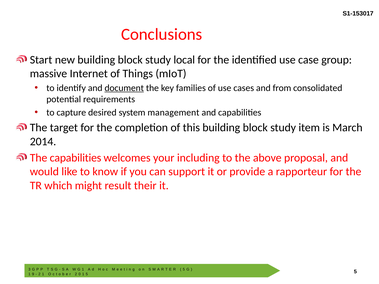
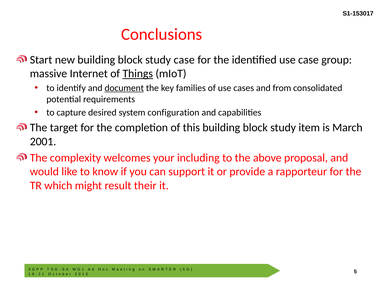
study local: local -> case (184, 60)
Things underline: none -> present (138, 74)
management: management -> configuration (173, 113)
2014: 2014 -> 2001 (43, 142)
The capabilities: capabilities -> complexity (75, 158)
